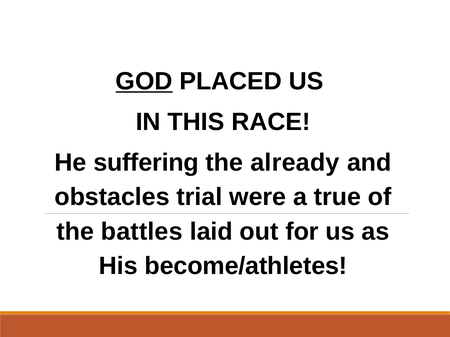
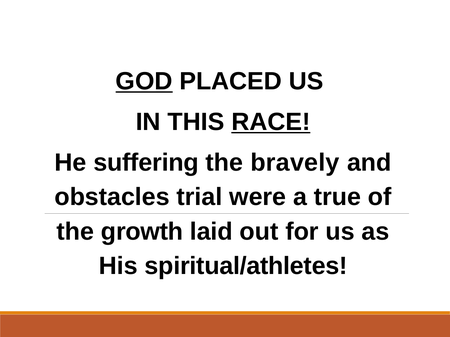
RACE underline: none -> present (271, 122)
already: already -> bravely (295, 163)
battles: battles -> growth (142, 232)
become/athletes: become/athletes -> spiritual/athletes (246, 266)
